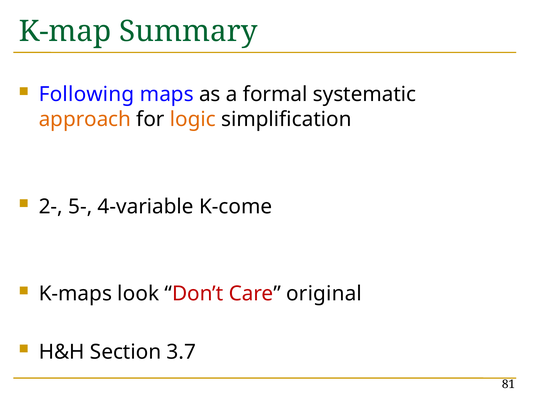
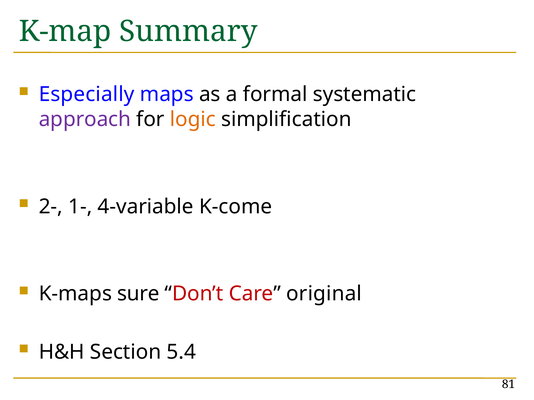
Following: Following -> Especially (87, 95)
approach colour: orange -> purple (85, 120)
5-: 5- -> 1- (80, 207)
look: look -> sure (138, 294)
3.7: 3.7 -> 5.4 (181, 352)
